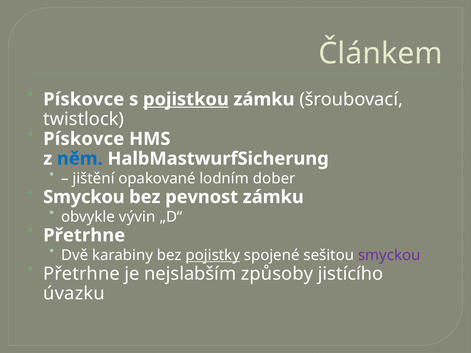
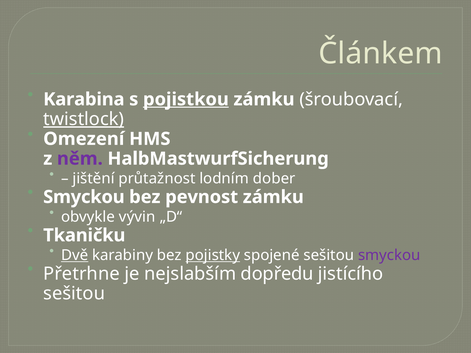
Pískovce: Pískovce -> Karabina (84, 99)
twistlock underline: none -> present (84, 119)
Pískovce: Pískovce -> Omezení (84, 139)
něm colour: blue -> purple (80, 159)
opakované: opakované -> průtažnost (157, 179)
Přetrhne: Přetrhne -> Tkaničku (84, 235)
Dvě underline: none -> present (75, 255)
způsoby: způsoby -> dopředu (277, 274)
úvazku: úvazku -> sešitou (74, 294)
